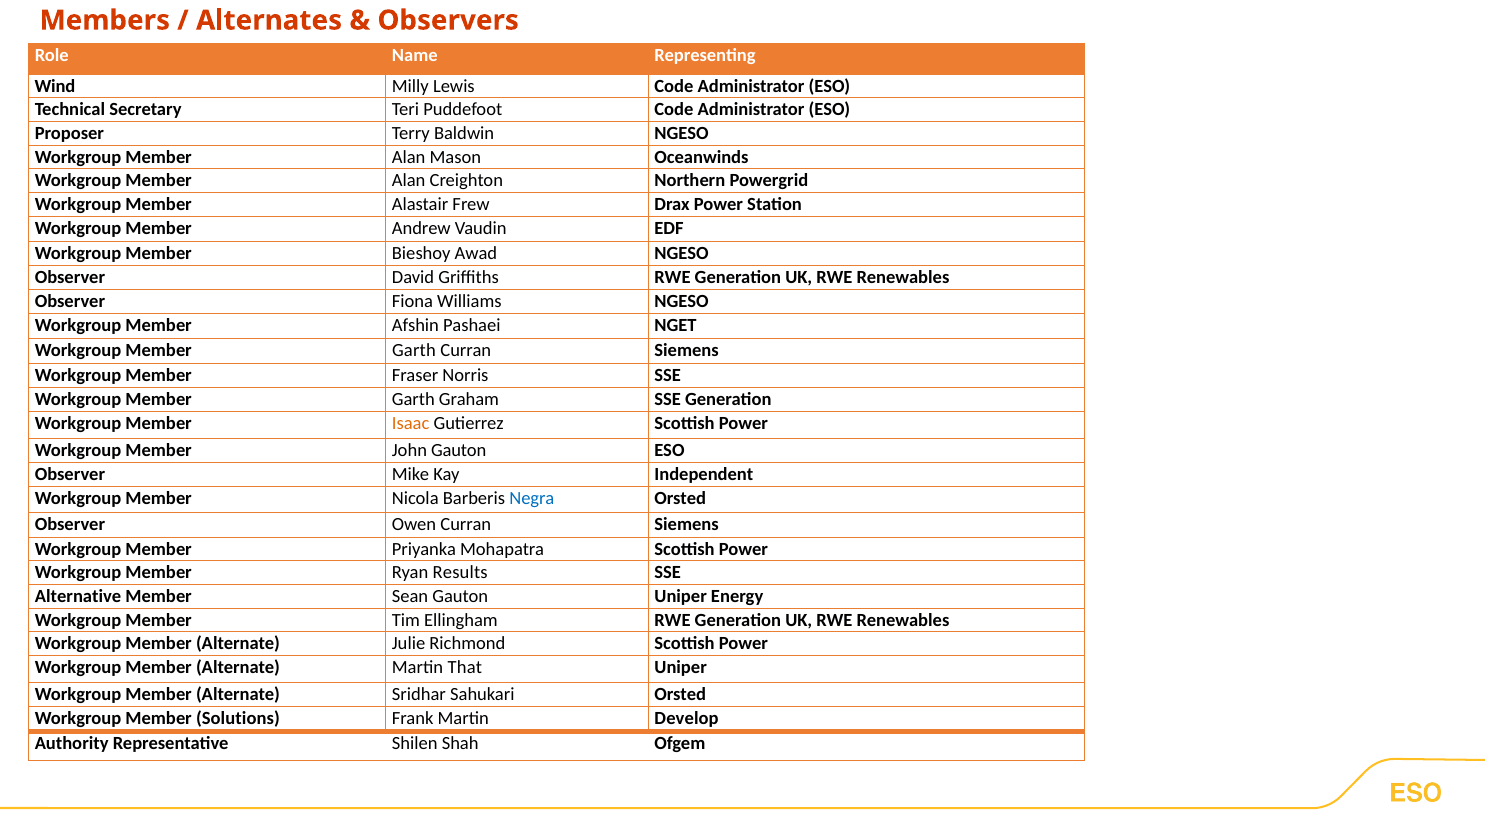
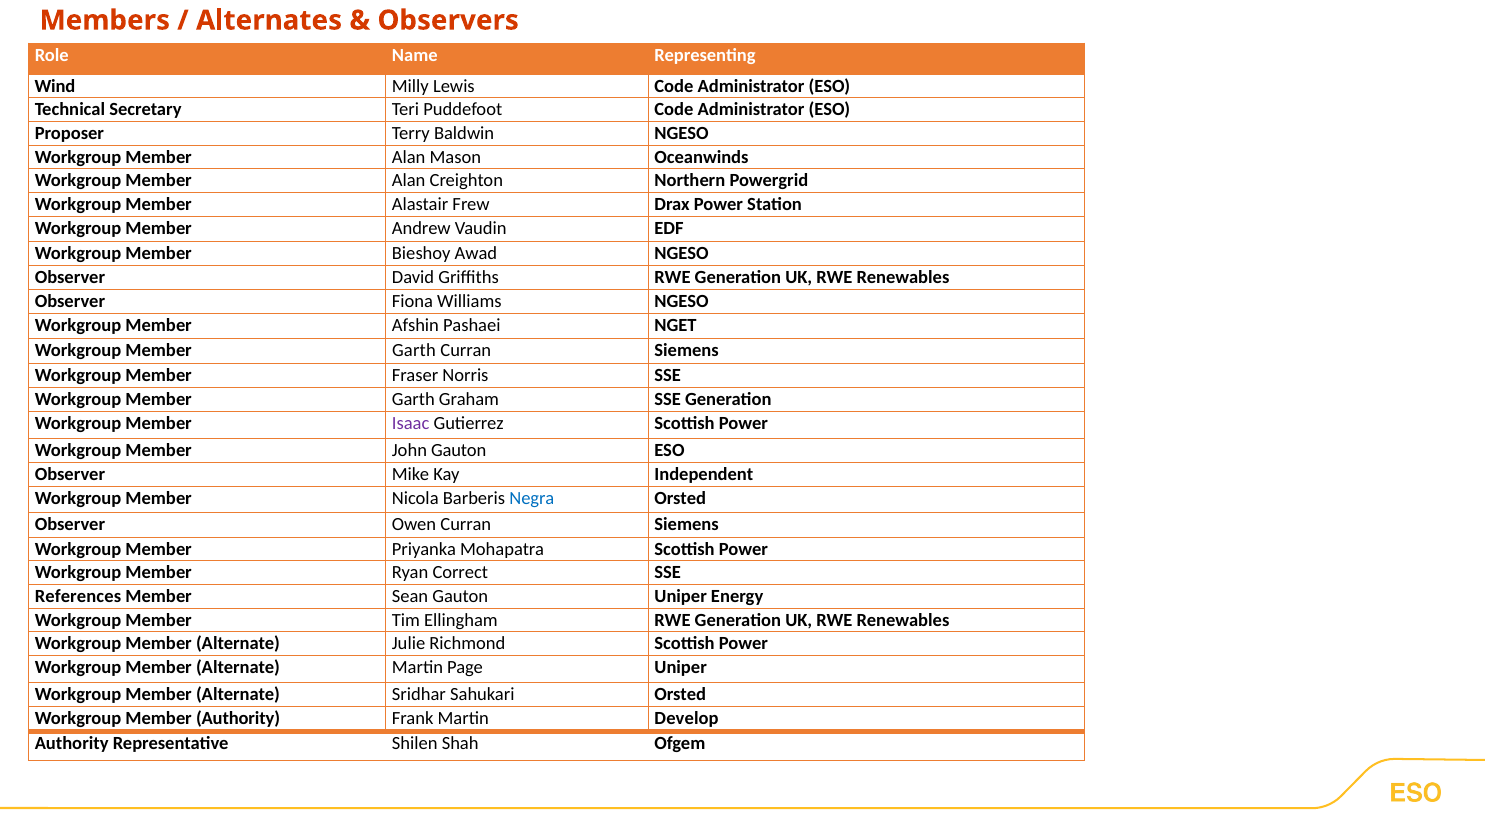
Isaac colour: orange -> purple (411, 423)
Results: Results -> Correct (460, 573)
Alternative: Alternative -> References (78, 597)
That: That -> Page (465, 668)
Member Solutions: Solutions -> Authority (238, 718)
